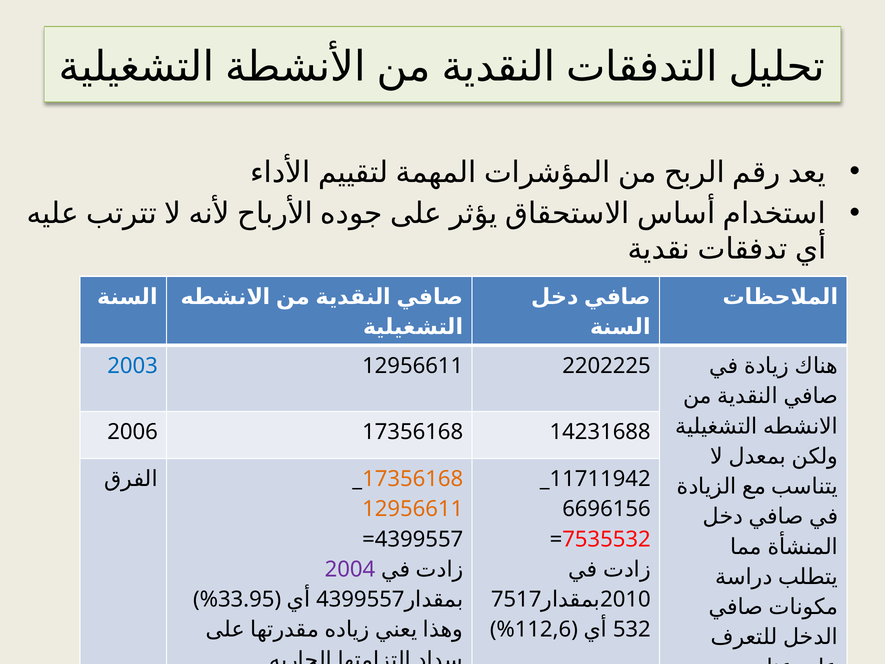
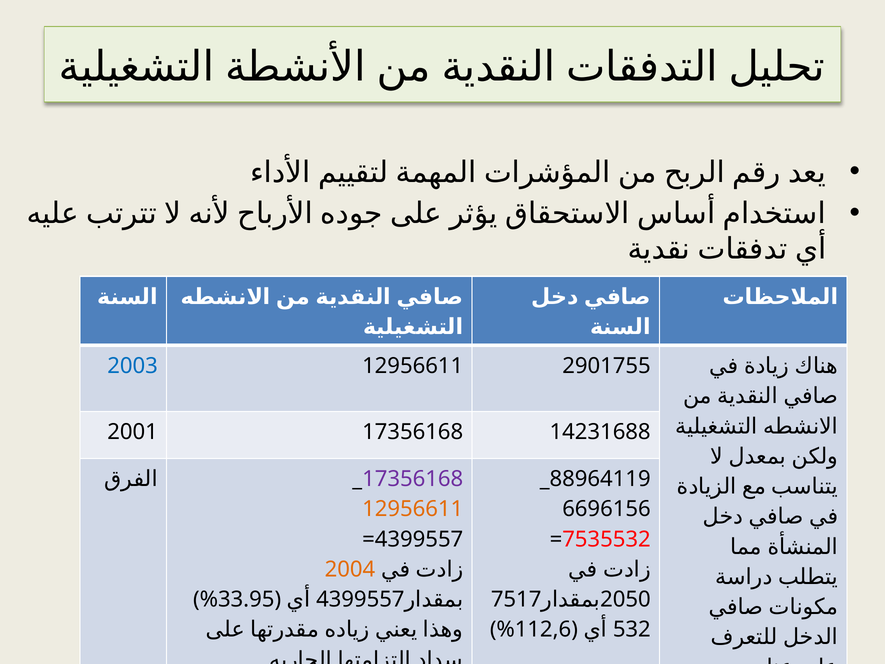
2202225: 2202225 -> 2901755 (606, 366)
2006: 2006 -> 2001 (133, 432)
17356168 colour: orange -> purple (413, 479)
11711942: 11711942 -> 88964119 (600, 479)
2004 colour: purple -> orange (350, 569)
2010: 2010 -> 2050 (625, 599)
